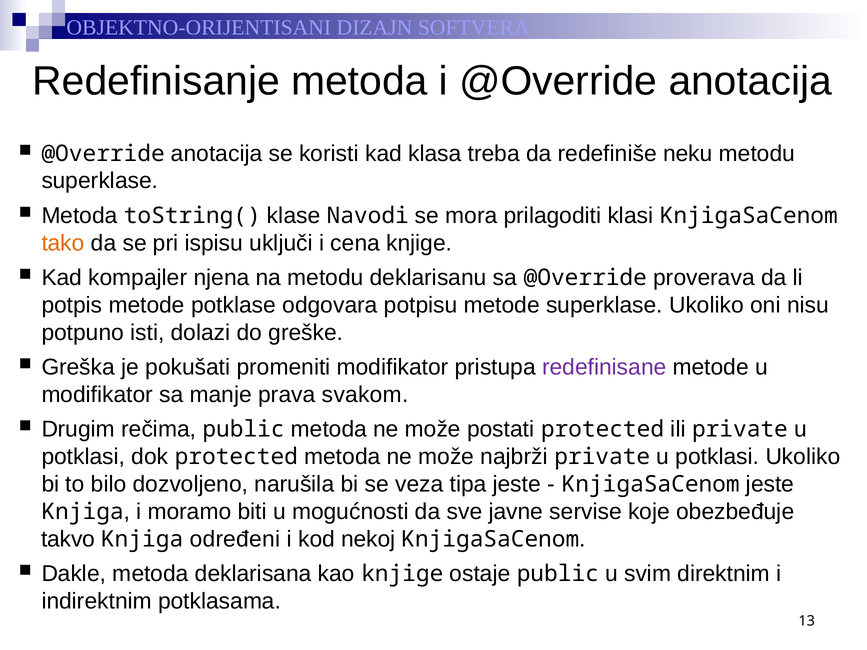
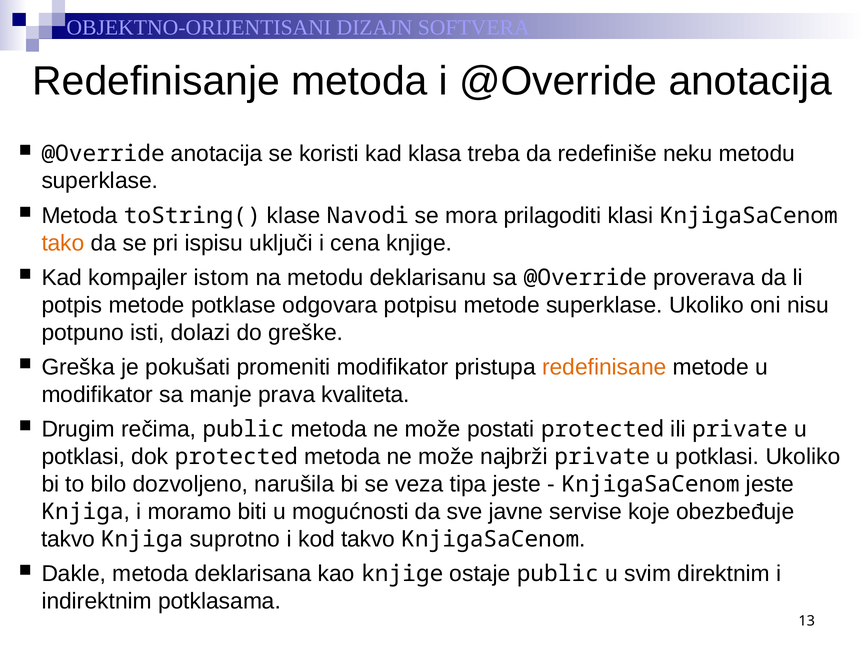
njena: njena -> istom (221, 278)
redefinisane colour: purple -> orange (604, 367)
svakom: svakom -> kvaliteta (365, 395)
određeni: određeni -> suprotno (235, 539)
kod nekoj: nekoj -> takvo (368, 539)
